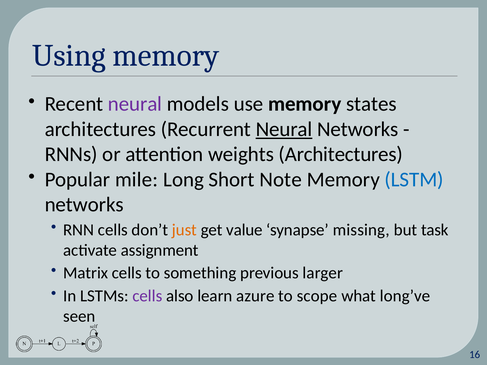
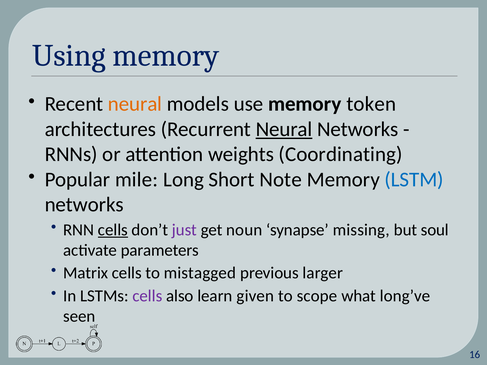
neural colour: purple -> orange (135, 104)
states: states -> token (371, 104)
weights Architectures: Architectures -> Coordinating (341, 154)
cells underline: none -> present (113, 230)
just colour: orange -> purple (184, 230)
value: value -> noun (244, 230)
task: task -> soul (435, 230)
assignment: assignment -> parameters (160, 250)
something: something -> mistagged (200, 273)
azure: azure -> given (255, 296)
